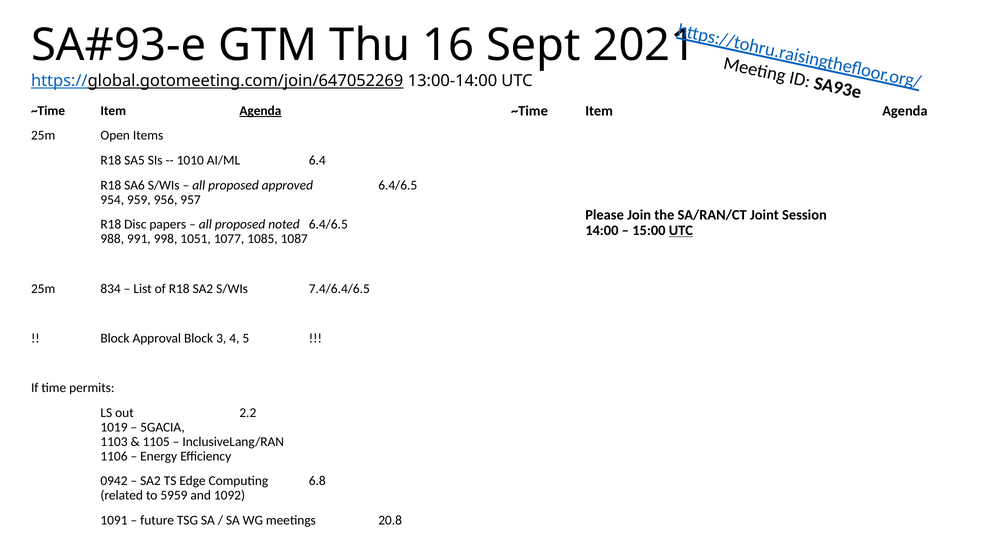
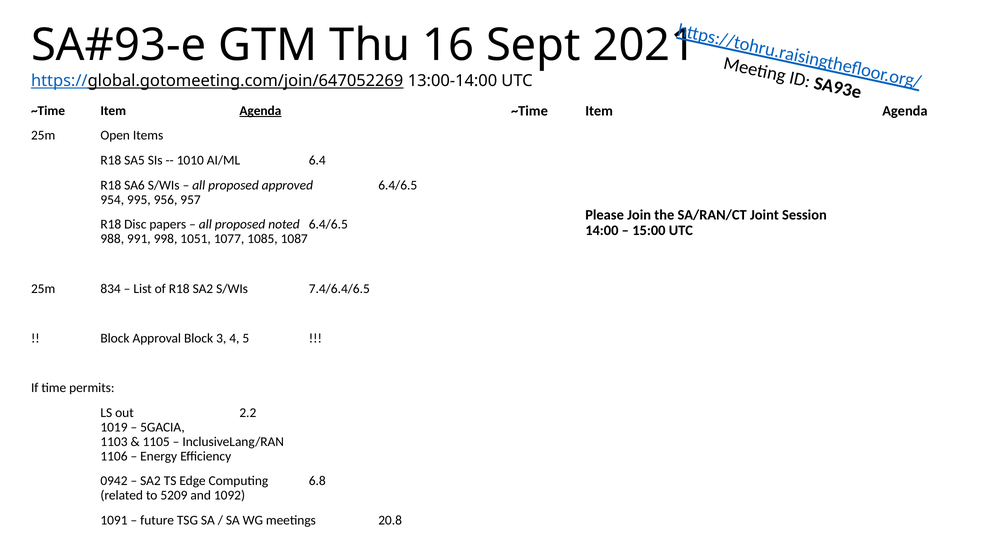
959: 959 -> 995 (139, 200)
UTC underline: present -> none (681, 230)
5959: 5959 -> 5209 (174, 495)
